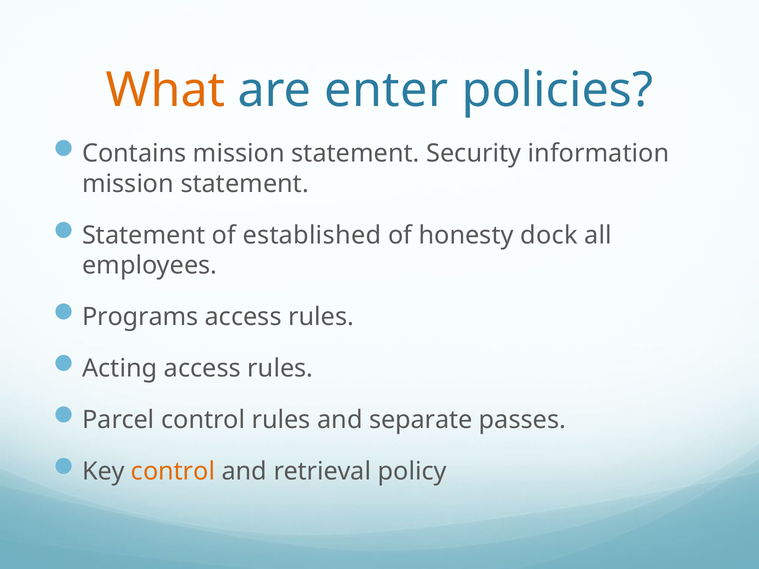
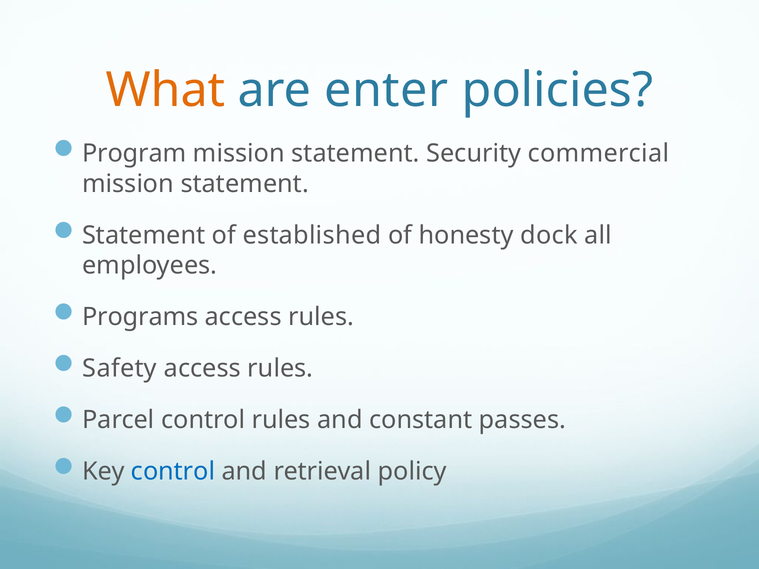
Contains: Contains -> Program (134, 154)
information: information -> commercial (599, 154)
Acting: Acting -> Safety (120, 369)
separate: separate -> constant (421, 420)
control colour: orange -> blue (173, 472)
